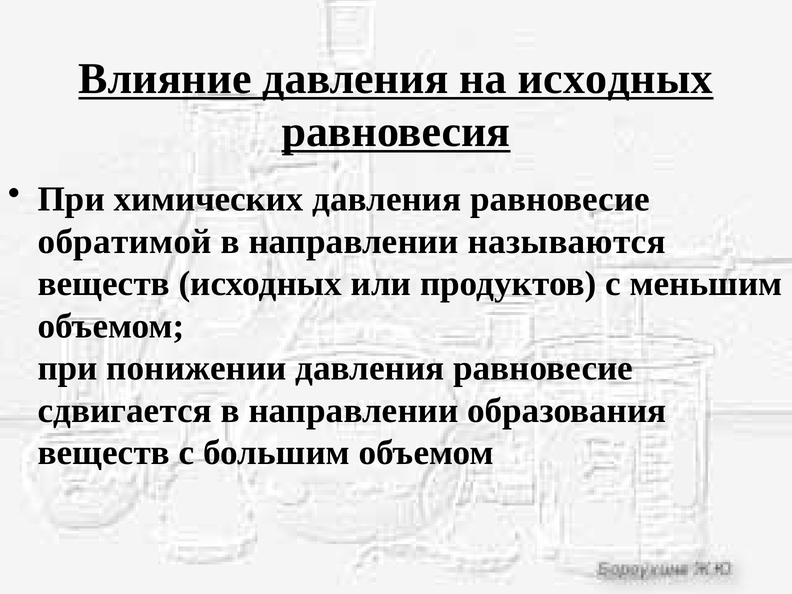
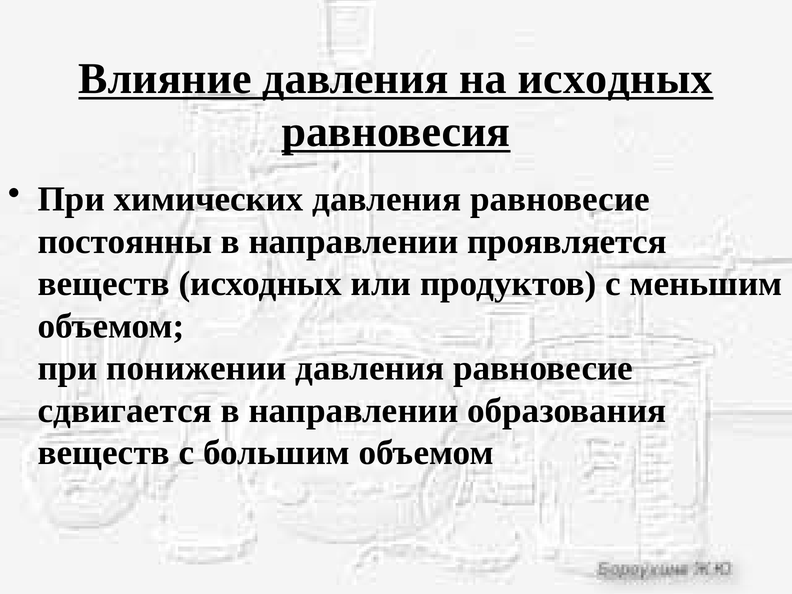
обратимой: обратимой -> постоянны (125, 241)
называются: называются -> проявляется (567, 241)
